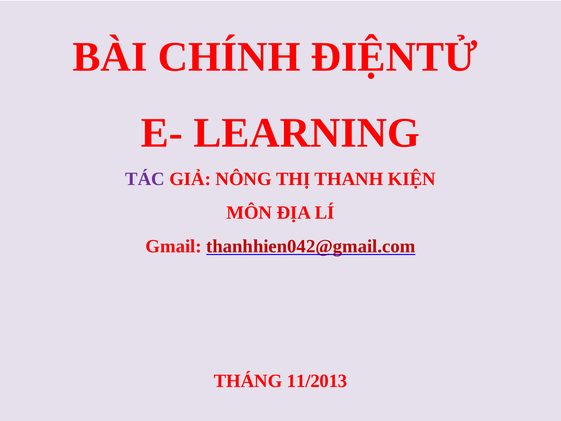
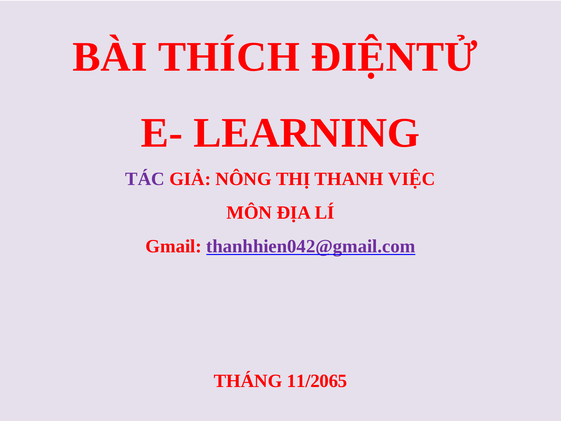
CHÍNH: CHÍNH -> THÍCH (229, 57)
KIỆN: KIỆN -> VIỆC (412, 179)
thanhhien042@gmail.com colour: red -> purple (311, 246)
11/2013: 11/2013 -> 11/2065 (317, 381)
